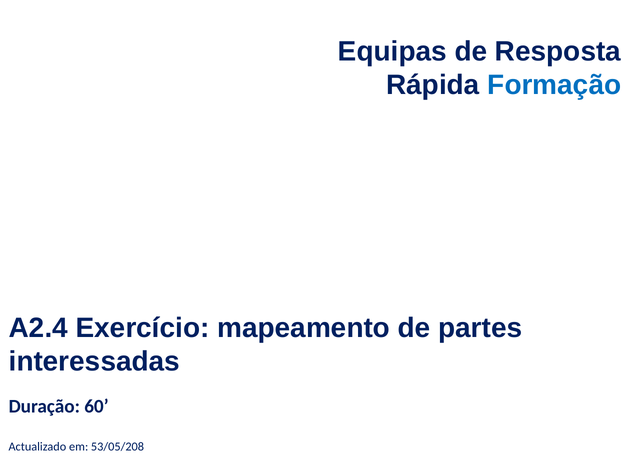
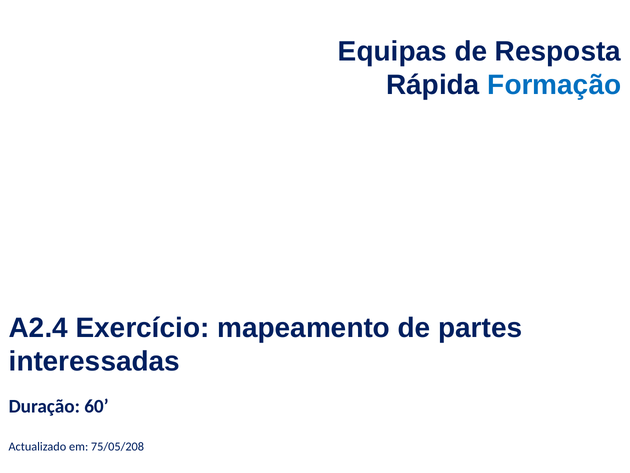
53/05/208: 53/05/208 -> 75/05/208 (118, 446)
